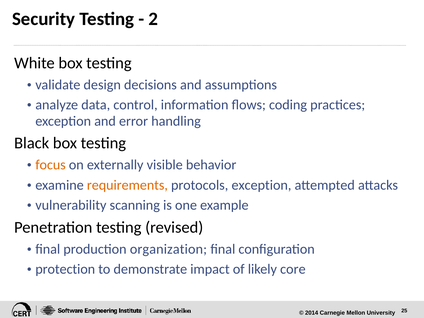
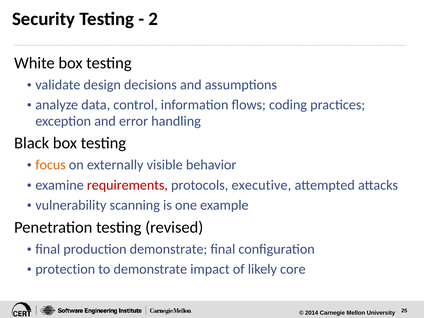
requirements colour: orange -> red (127, 185)
protocols exception: exception -> executive (261, 185)
production organization: organization -> demonstrate (168, 249)
